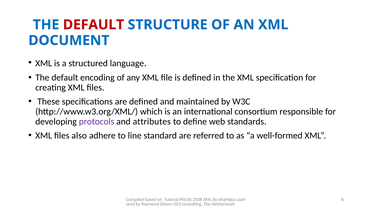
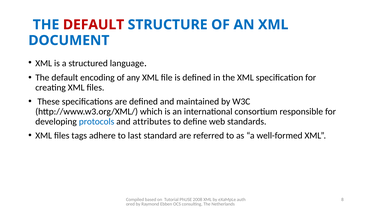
protocols colour: purple -> blue (97, 122)
also: also -> tags (79, 136)
line: line -> last (135, 136)
